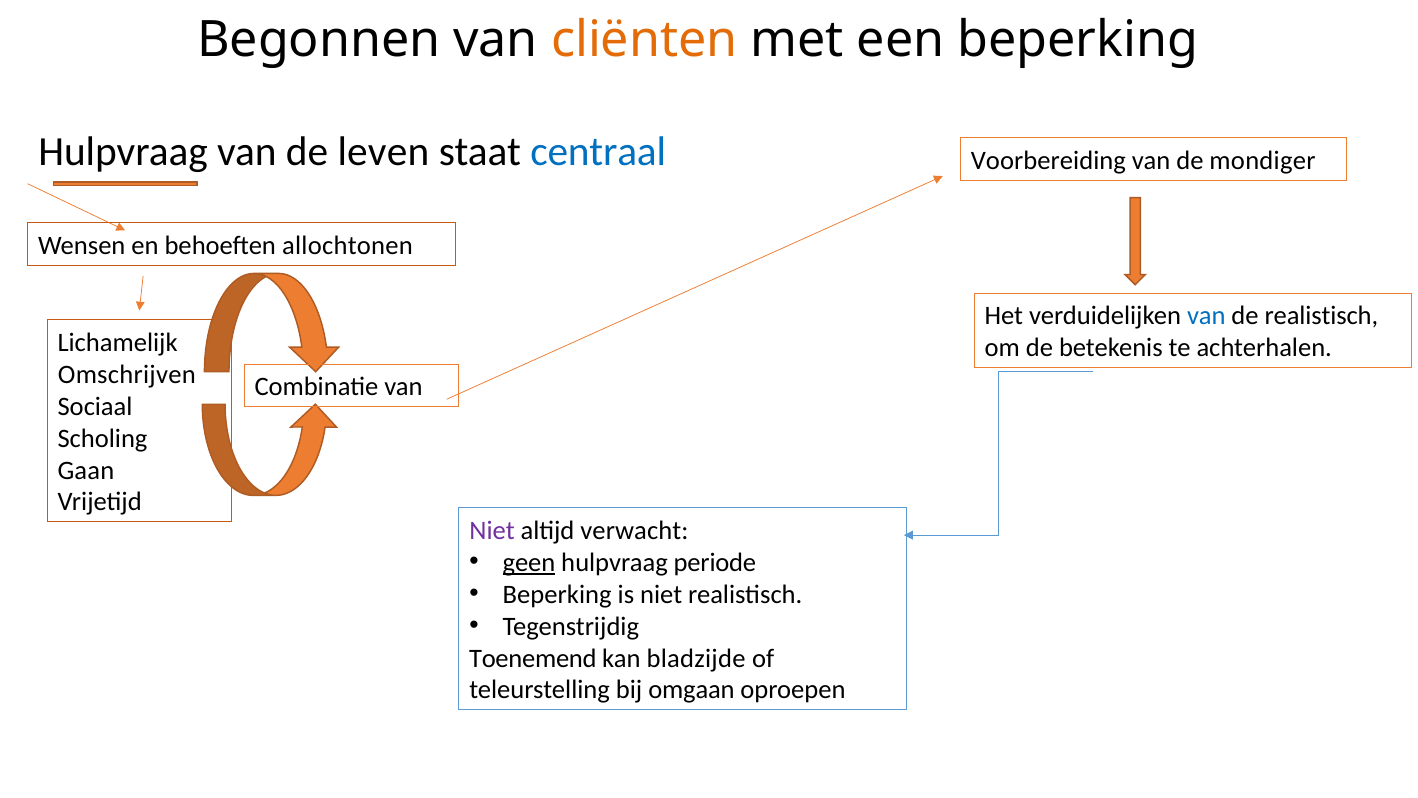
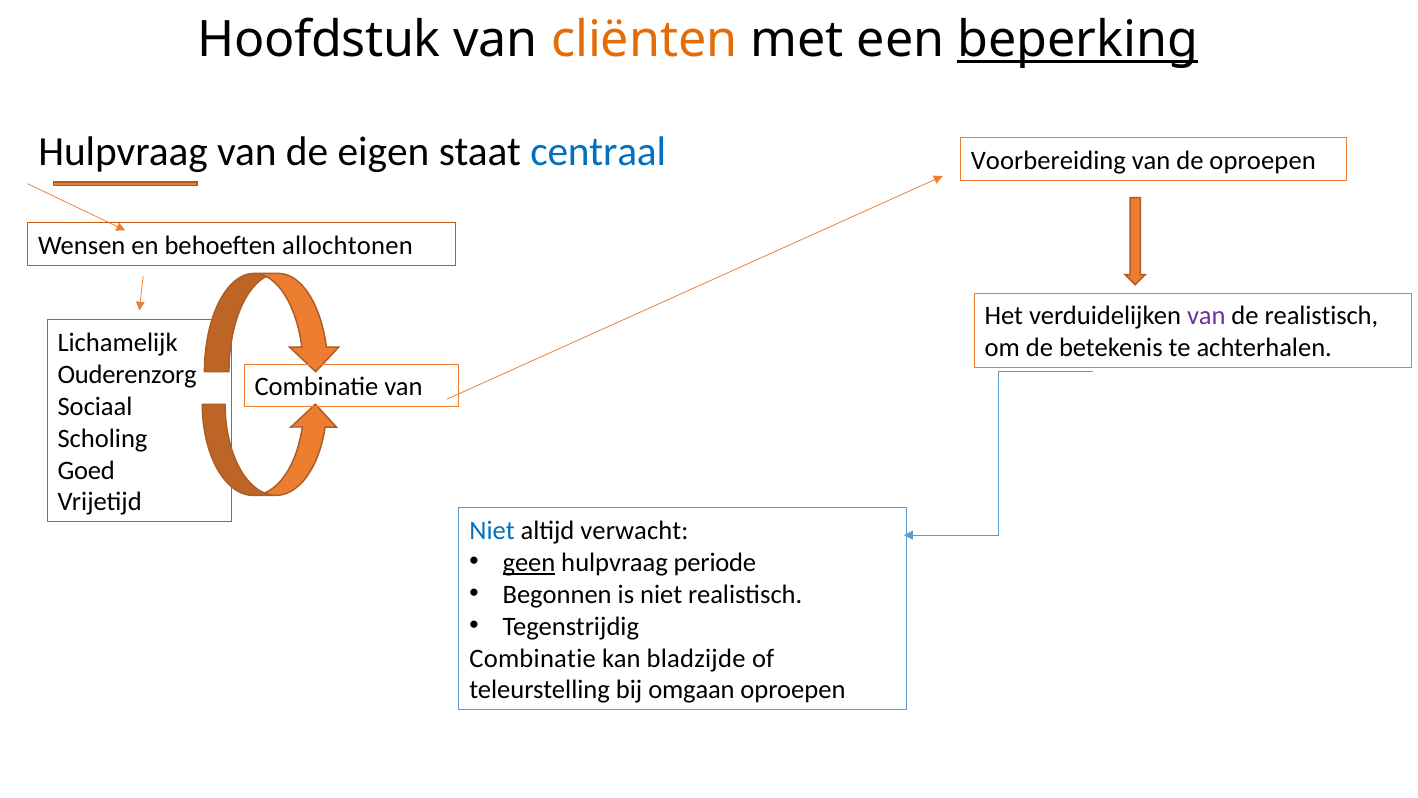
Begonnen: Begonnen -> Hoofdstuk (319, 40)
beperking underline: none -> present (1078, 40)
leven: leven -> eigen (383, 152)
de mondiger: mondiger -> oproepen (1263, 161)
van colour: blue -> purple (1206, 316)
Omschrijven: Omschrijven -> Ouderenzorg (127, 374)
Gaan: Gaan -> Goed (86, 470)
Niet colour: purple -> blue (492, 530)
Beperking: Beperking -> Begonnen (557, 594)
Toenemend: Toenemend -> Combinatie (533, 658)
